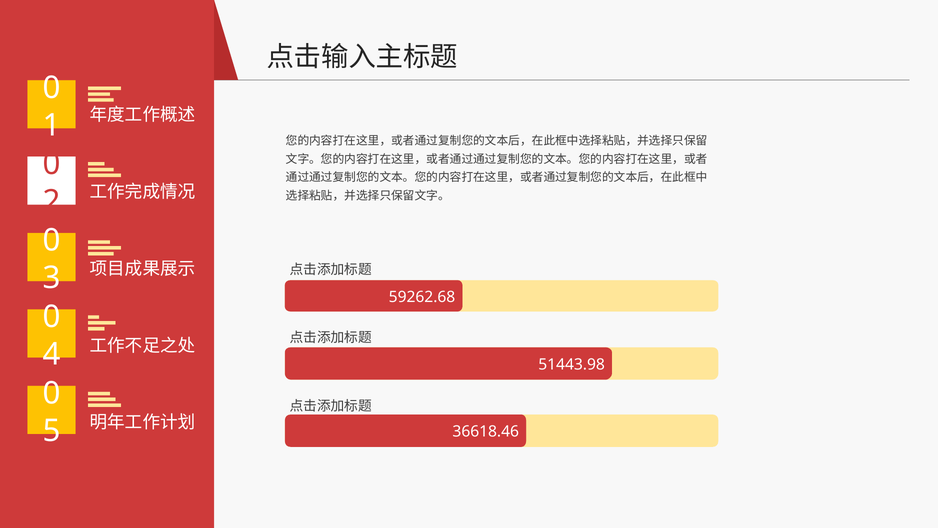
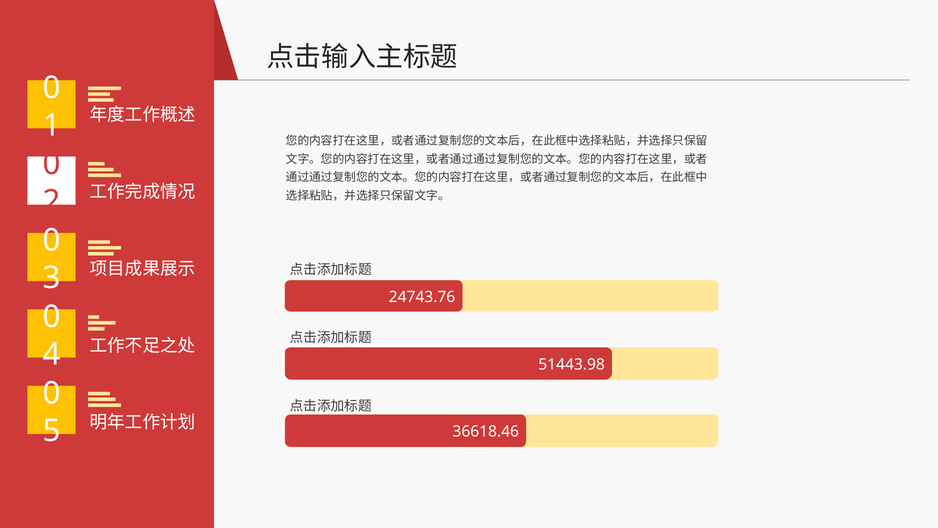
59262.68: 59262.68 -> 24743.76 (422, 297)
